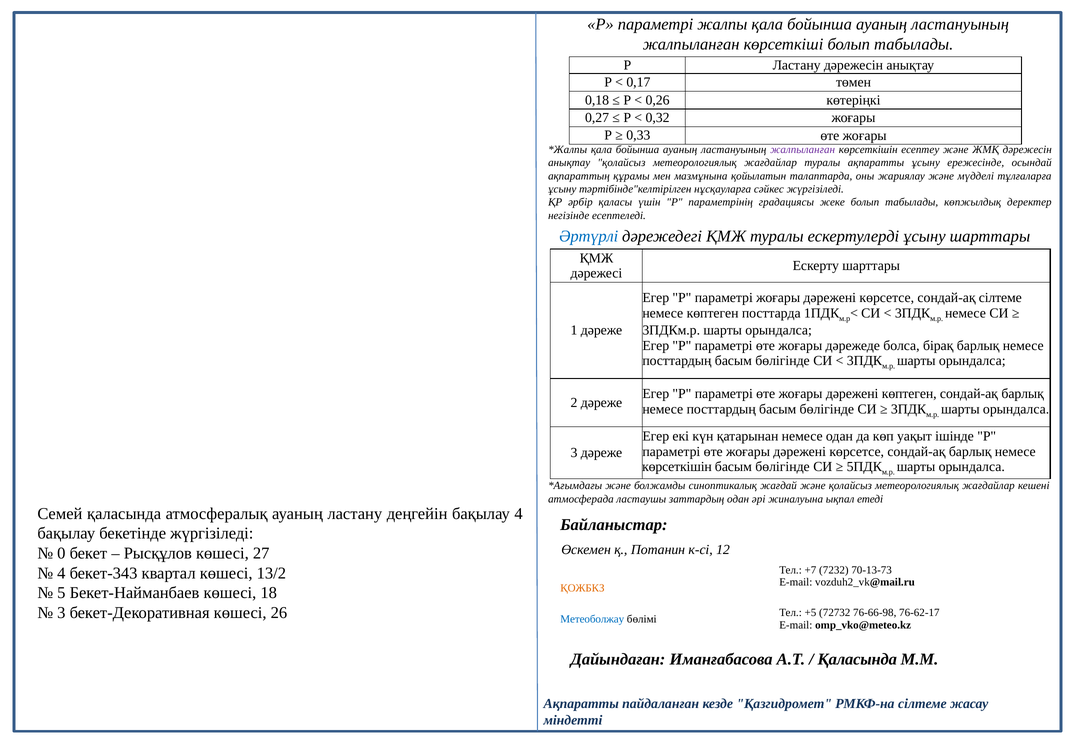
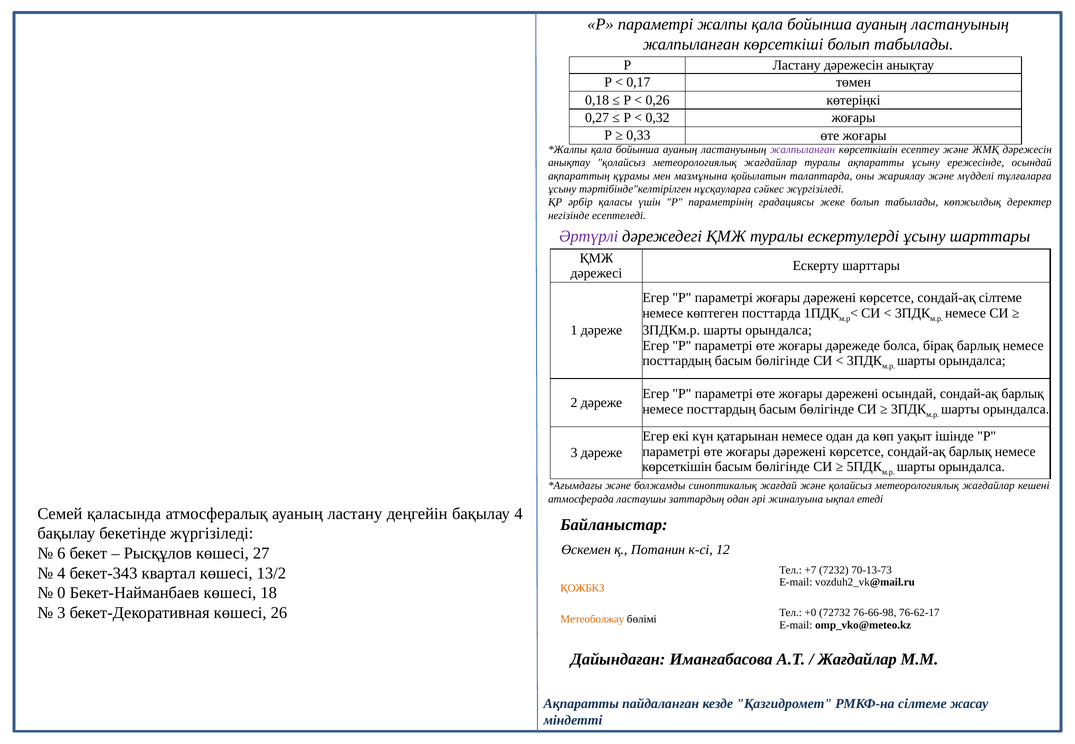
Әртүрлі colour: blue -> purple (589, 237)
дәрежені көптеген: көптеген -> осындай (909, 394)
0: 0 -> 6 (61, 553)
5: 5 -> 0 (61, 593)
+5: +5 -> +0 (810, 613)
Метеоболжау colour: blue -> orange (592, 619)
Қаласында: Қаласында -> Жағдайлар (857, 660)
